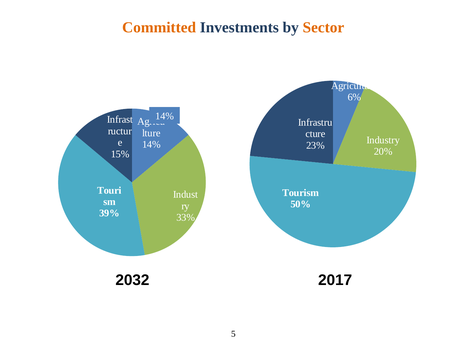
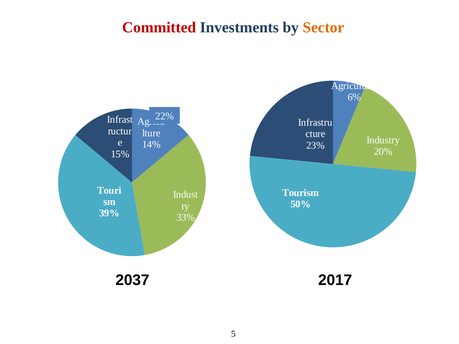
Committed colour: orange -> red (159, 28)
14%: 14% -> 22% (165, 116)
2032: 2032 -> 2037 (132, 280)
